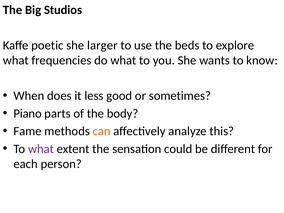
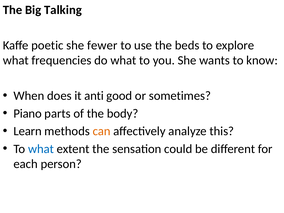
Studios: Studios -> Talking (63, 10)
larger: larger -> fewer (102, 45)
less: less -> anti (94, 96)
Fame: Fame -> Learn (28, 131)
what colour: purple -> blue (41, 149)
